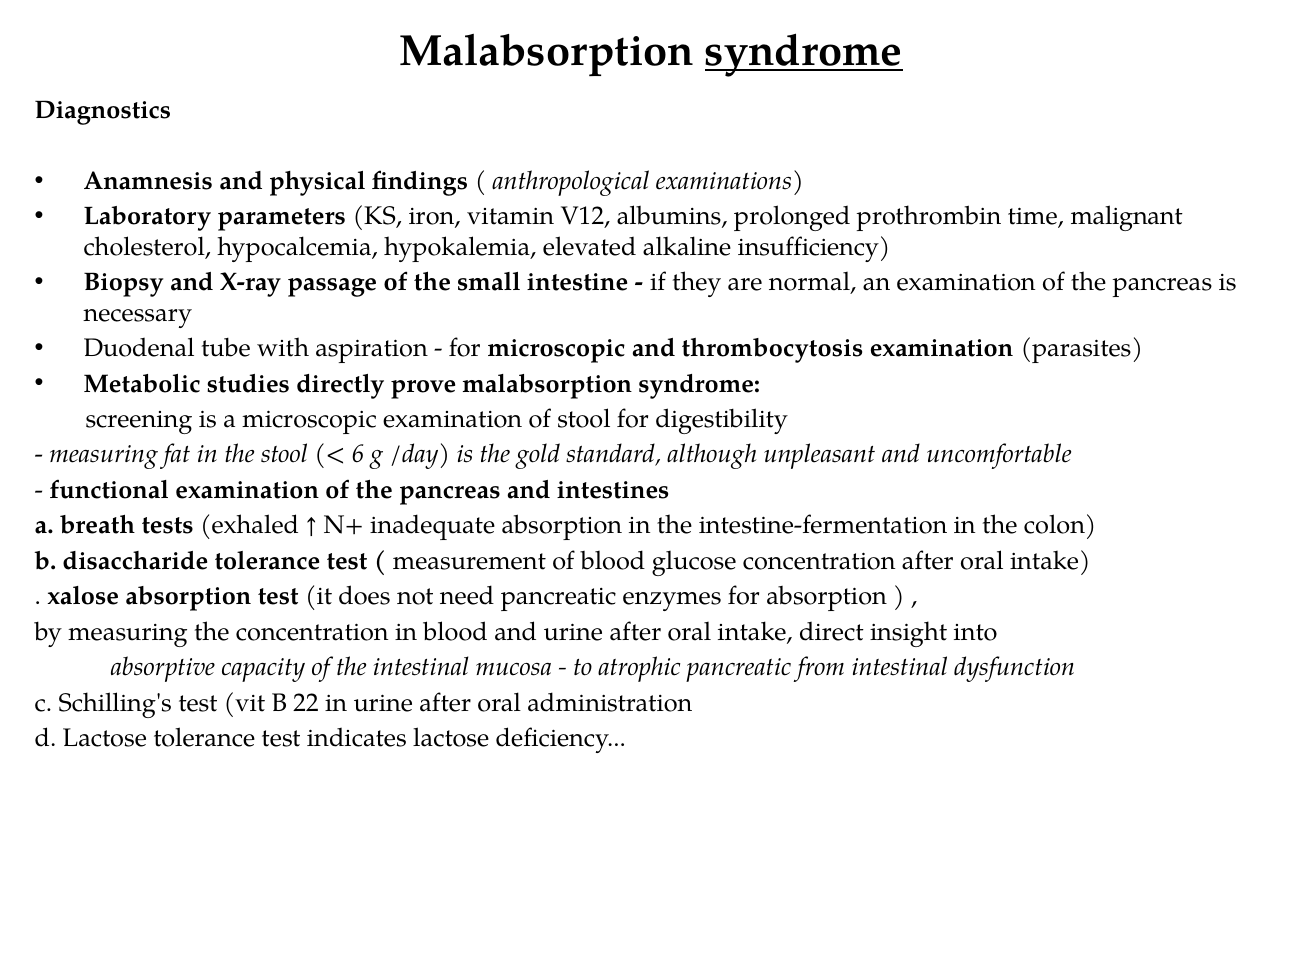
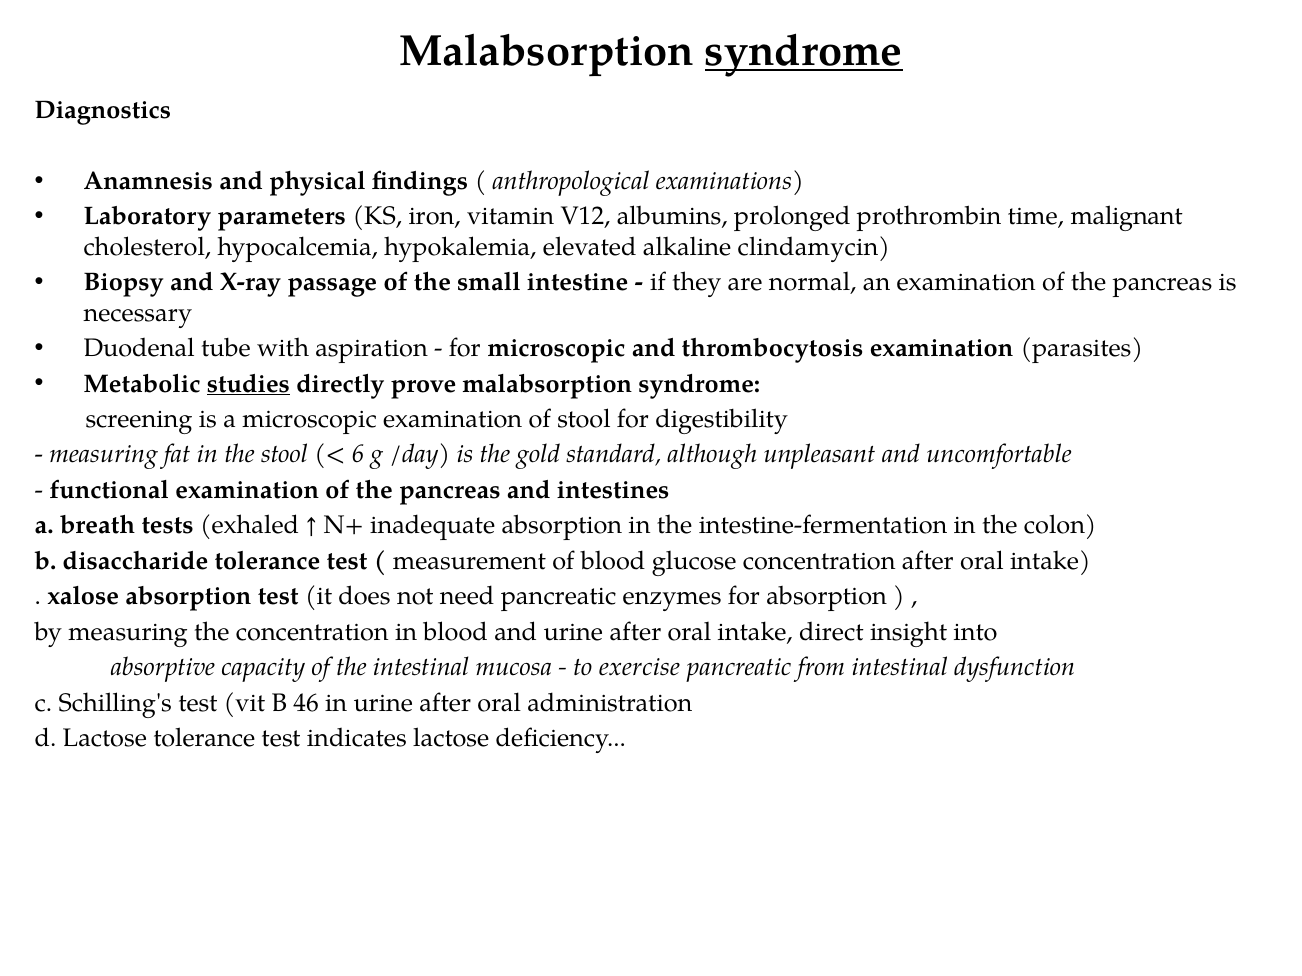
insufficiency: insufficiency -> clindamycin (814, 247)
studies underline: none -> present (248, 384)
atrophic: atrophic -> exercise (640, 668)
22: 22 -> 46 (306, 703)
